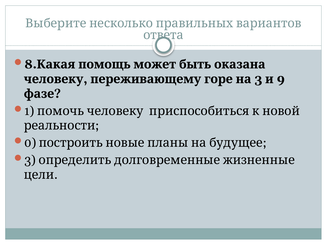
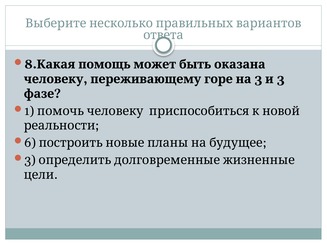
3 9: 9 -> 3 (281, 79)
0: 0 -> 6 (30, 143)
